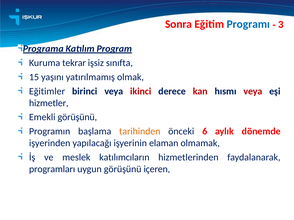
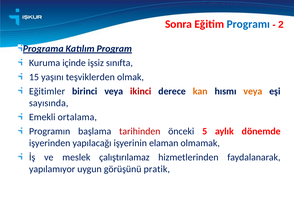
3: 3 -> 2 (281, 25)
tekrar: tekrar -> içinde (74, 63)
yatırılmamış: yatırılmamış -> teşviklerden (90, 77)
kan colour: red -> orange (200, 91)
veya colour: red -> orange (253, 91)
hizmetler: hizmetler -> sayısında (49, 103)
Emekli görüşünü: görüşünü -> ortalama (77, 117)
tarihinden colour: orange -> red (140, 132)
6: 6 -> 5 (205, 132)
katılımcıların: katılımcıların -> çalıştırılamaz (124, 158)
programları: programları -> yapılamıyor (52, 169)
içeren: içeren -> pratik (157, 169)
